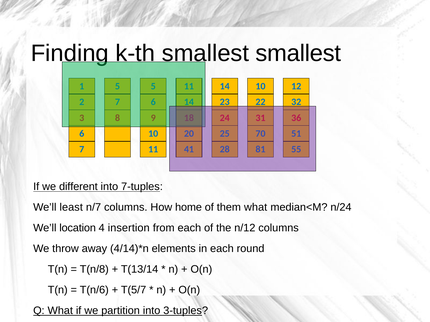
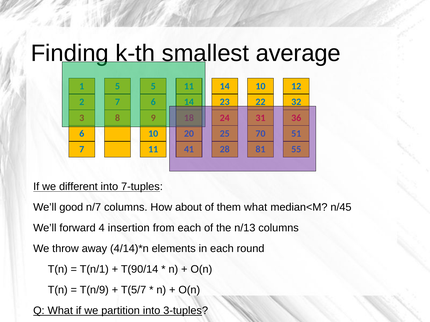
smallest smallest: smallest -> average (298, 53)
least: least -> good (71, 208)
home: home -> about (189, 208)
n/24: n/24 -> n/45 (341, 208)
location: location -> forward (78, 228)
n/12: n/12 -> n/13 (245, 228)
T(n/8: T(n/8 -> T(n/1 (94, 270)
T(13/14: T(13/14 -> T(90/14 (140, 270)
T(n/6: T(n/6 -> T(n/9 (94, 290)
